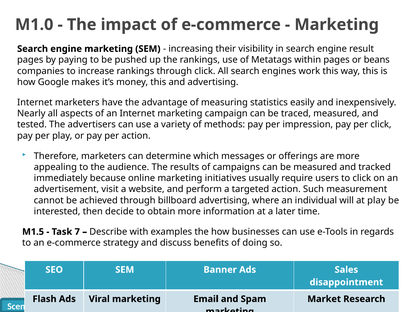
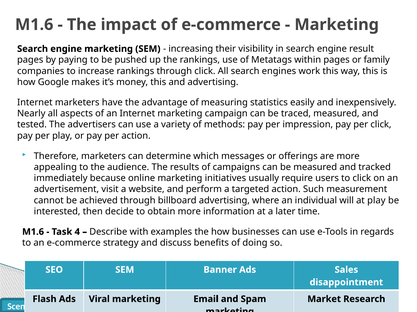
M1.0: M1.0 -> M1.6 (34, 25)
beans: beans -> family (377, 60)
M1.5: M1.5 -> M1.6 (33, 232)
Task 7: 7 -> 4 (77, 232)
